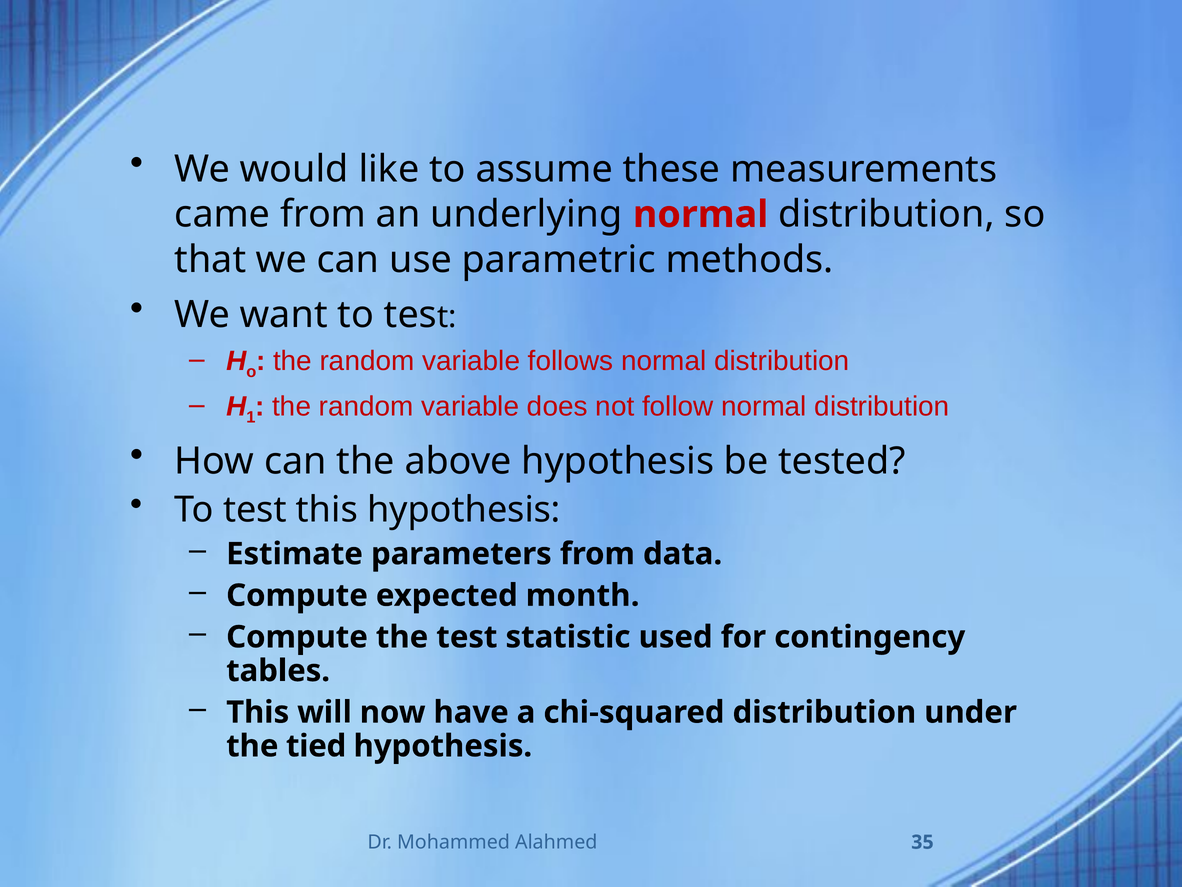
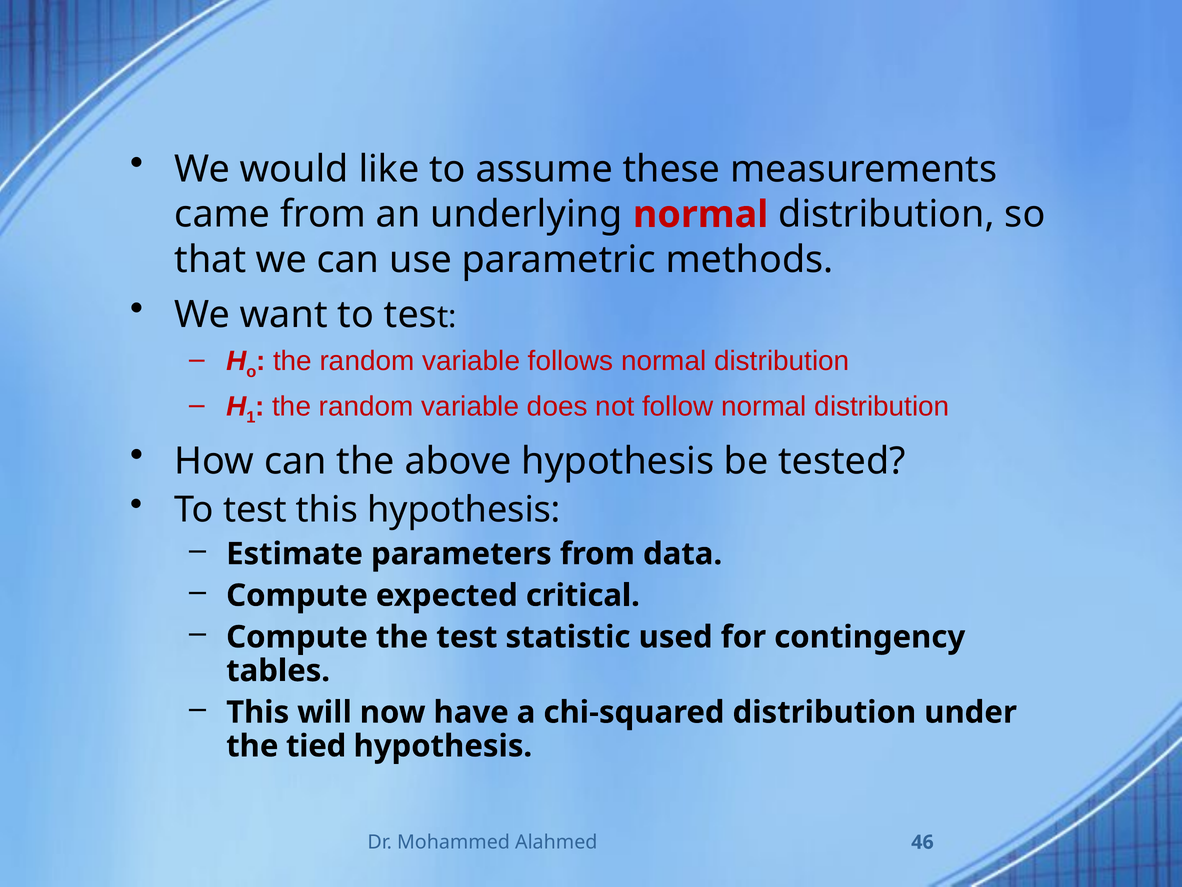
month: month -> critical (583, 595)
35: 35 -> 46 (922, 842)
